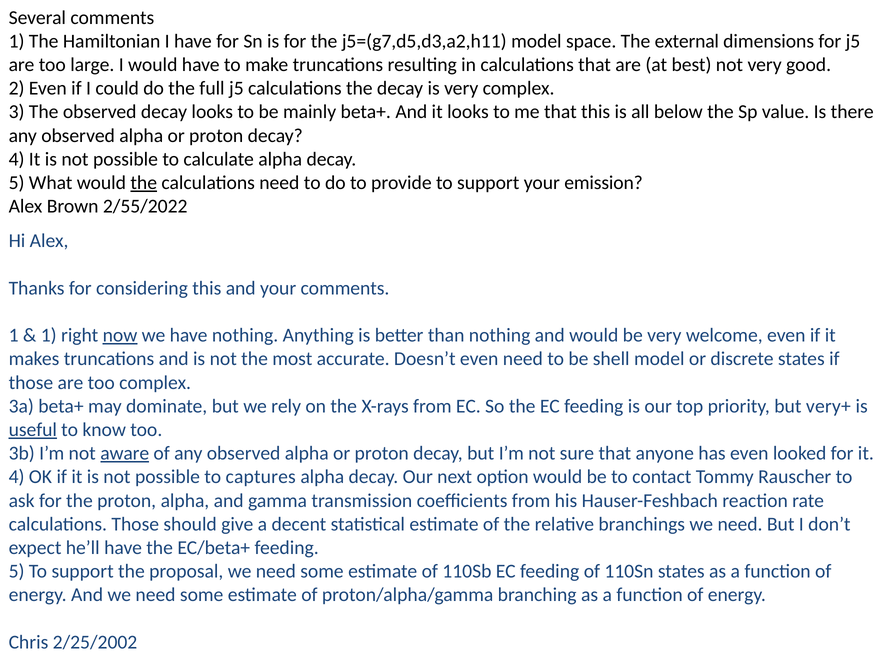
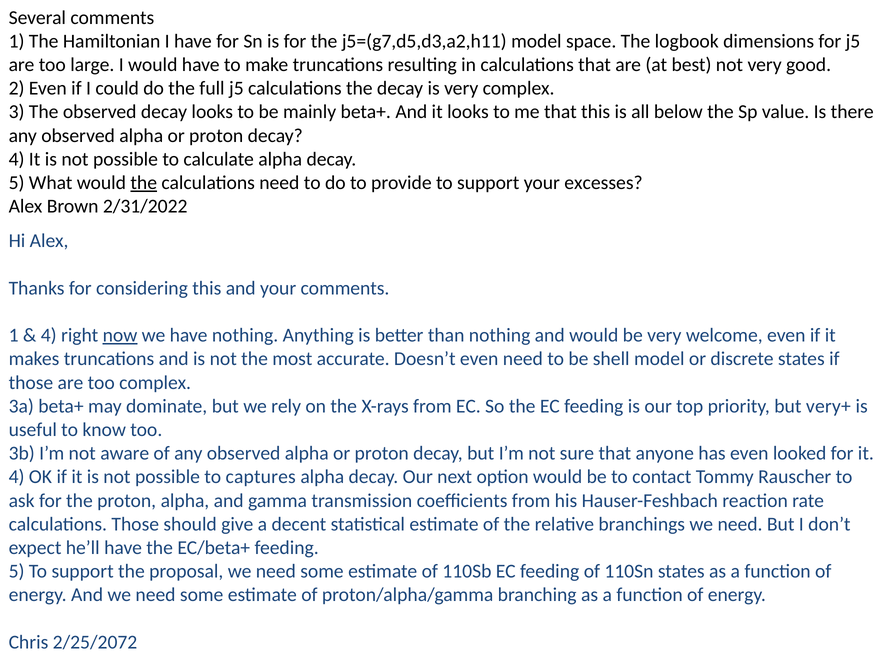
external: external -> logbook (687, 41)
emission: emission -> excesses (603, 183)
2/55/2022: 2/55/2022 -> 2/31/2022 (145, 206)
1: 1 -> 4 (49, 335)
useful underline: present -> none (33, 430)
aware underline: present -> none (125, 453)
2/25/2002: 2/25/2002 -> 2/25/2072 (95, 642)
